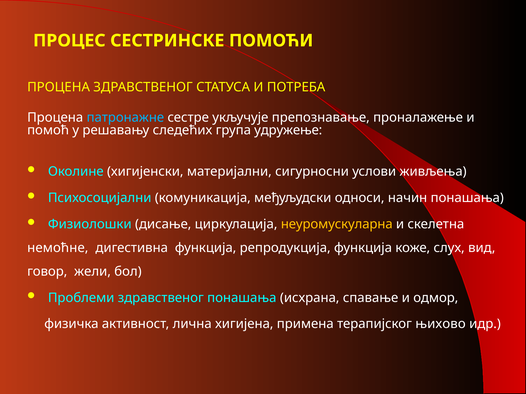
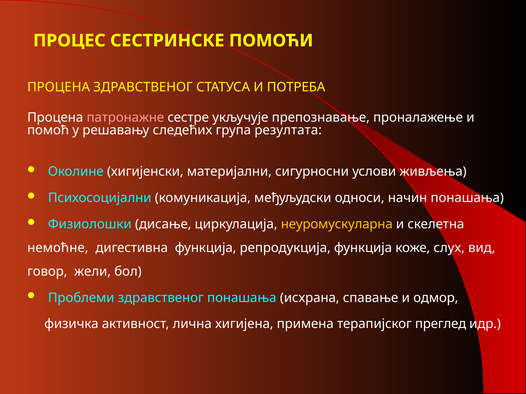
патронажне colour: light blue -> pink (125, 118)
удружење: удружење -> резултата (288, 130)
њихово: њихово -> преглед (441, 324)
